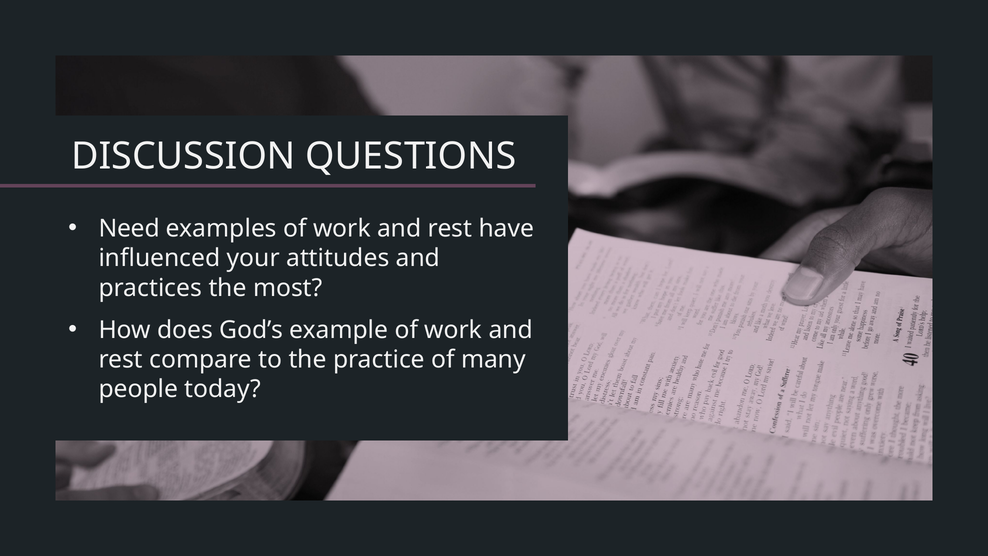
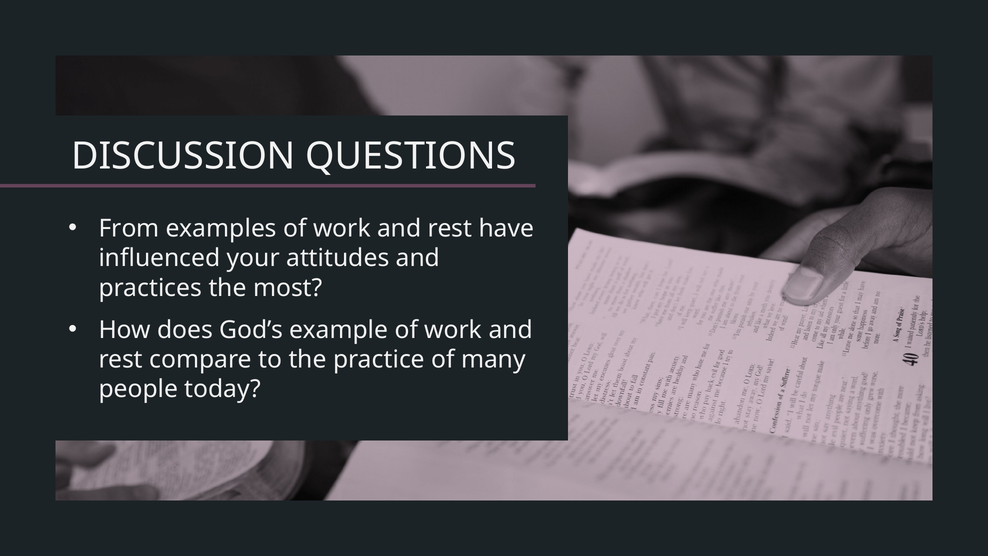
Need: Need -> From (129, 228)
